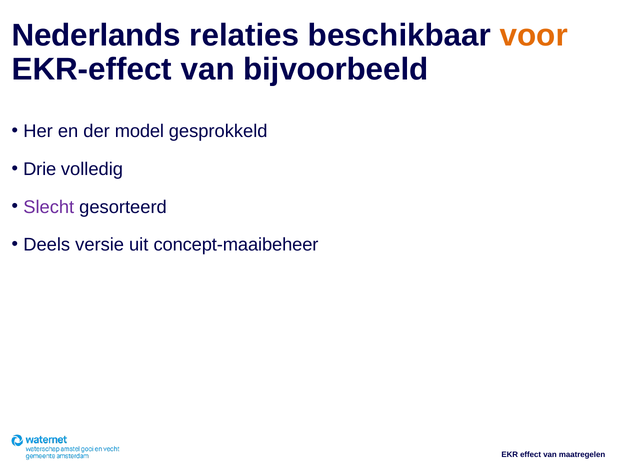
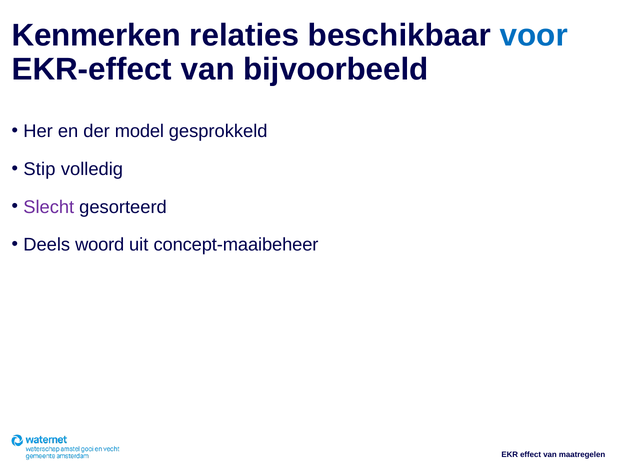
Nederlands: Nederlands -> Kenmerken (96, 36)
voor colour: orange -> blue (534, 36)
Drie: Drie -> Stip (40, 169)
versie: versie -> woord (100, 245)
